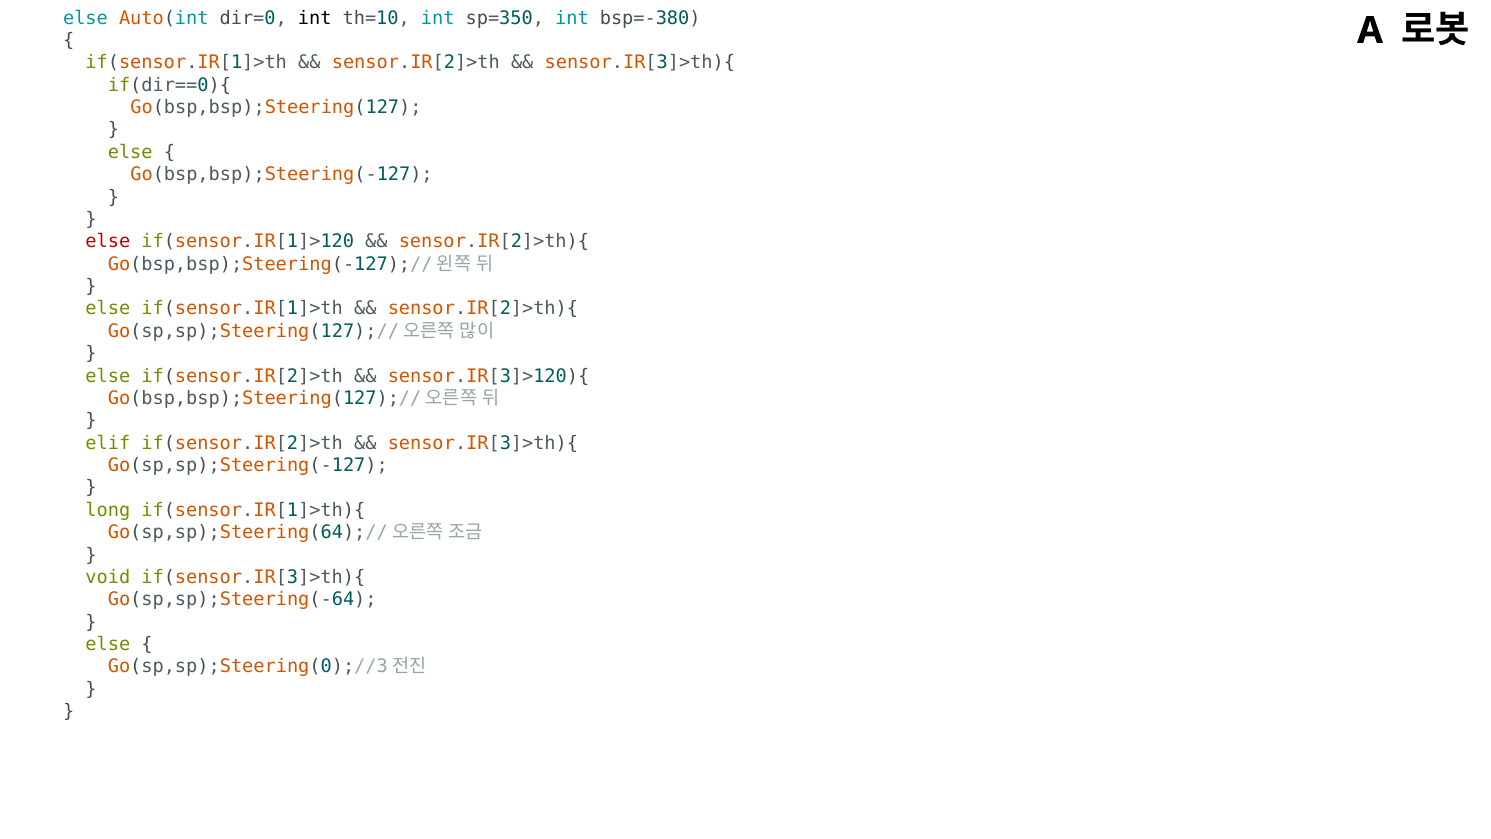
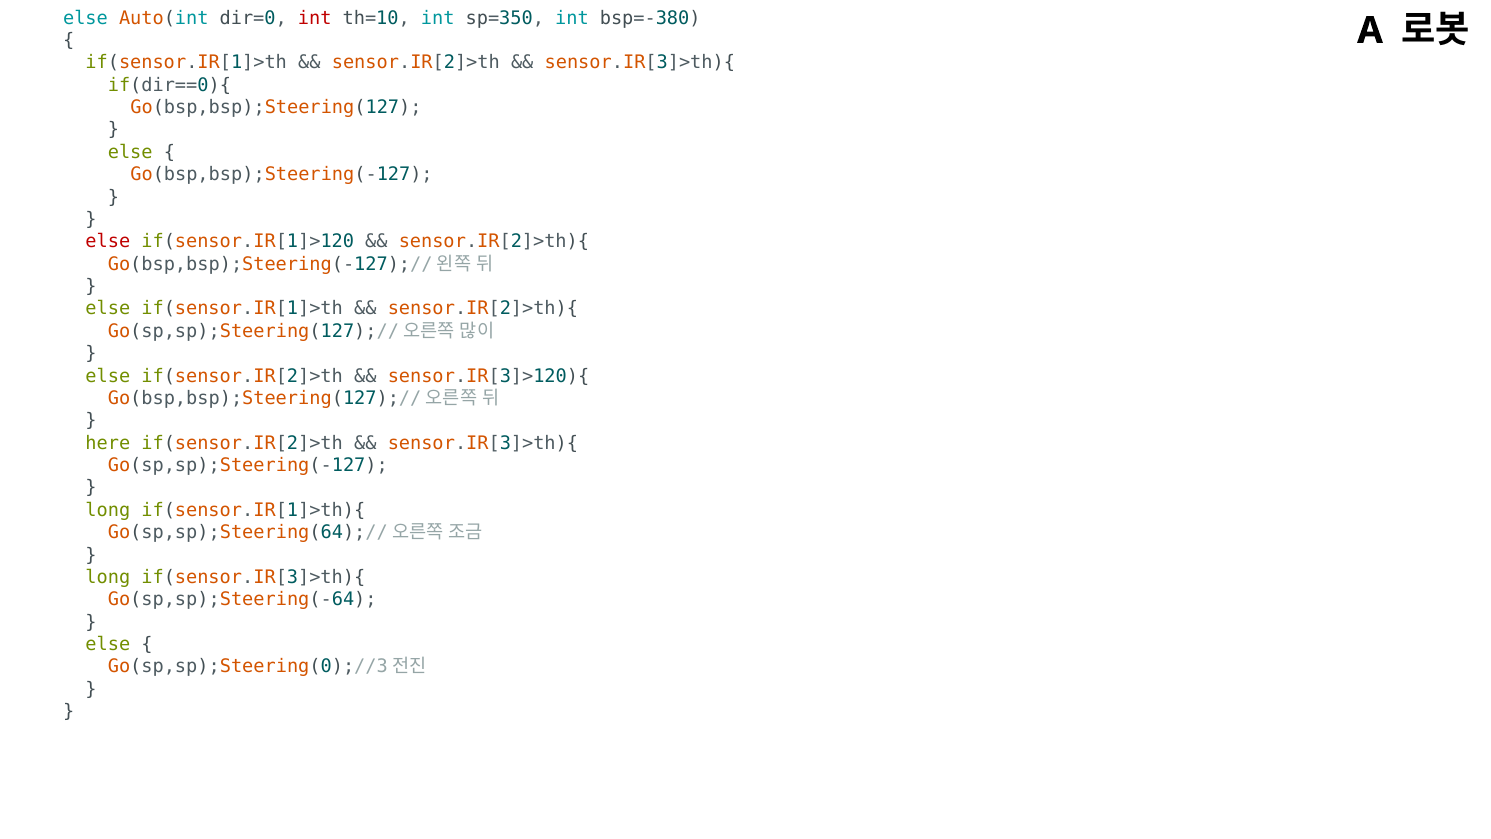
int colour: black -> red (315, 18)
elif: elif -> here (108, 443)
void: void -> long (108, 577)
